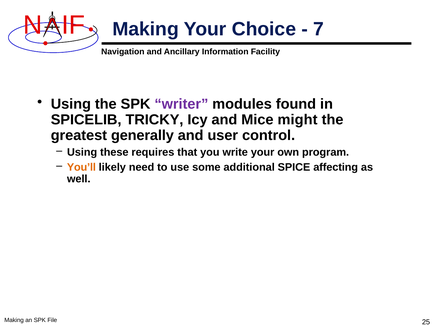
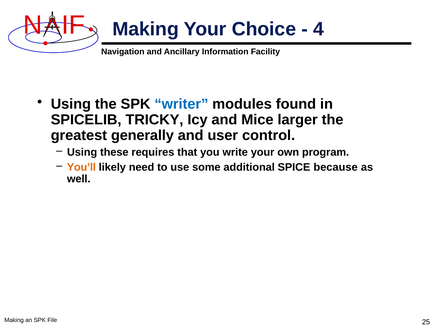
7: 7 -> 4 (319, 29)
writer colour: purple -> blue (181, 104)
might: might -> larger (298, 120)
affecting: affecting -> because (336, 167)
